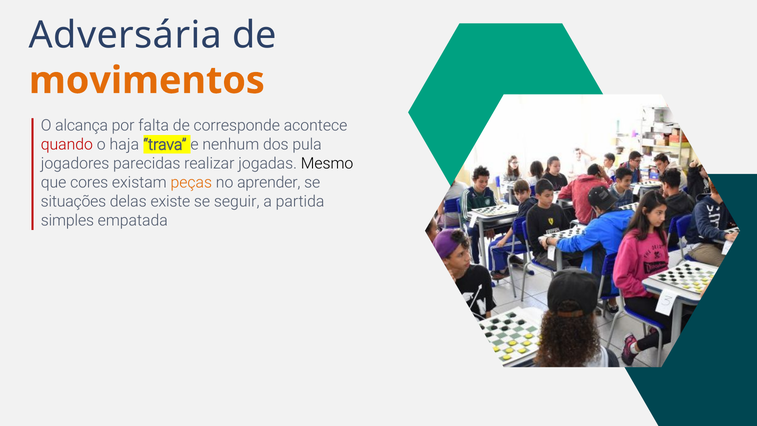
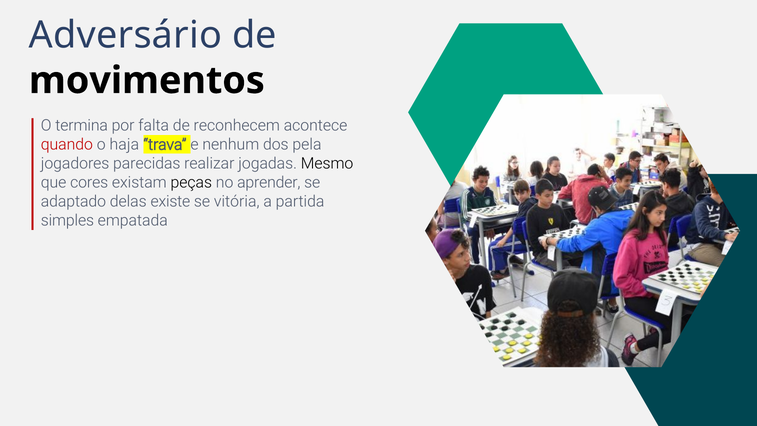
Adversária: Adversária -> Adversário (126, 35)
movimentos colour: orange -> black (147, 81)
alcança: alcança -> termina (82, 126)
corresponde: corresponde -> reconhecem (237, 126)
pula: pula -> pela (307, 145)
peças colour: orange -> black (191, 182)
situações: situações -> adaptado (73, 201)
seguir: seguir -> vitória (237, 201)
